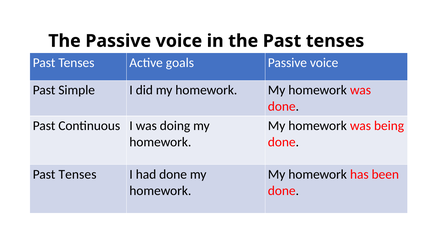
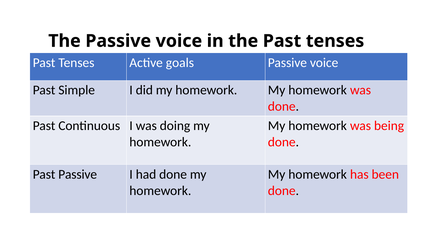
Tenses: Tenses -> Passive (78, 174)
